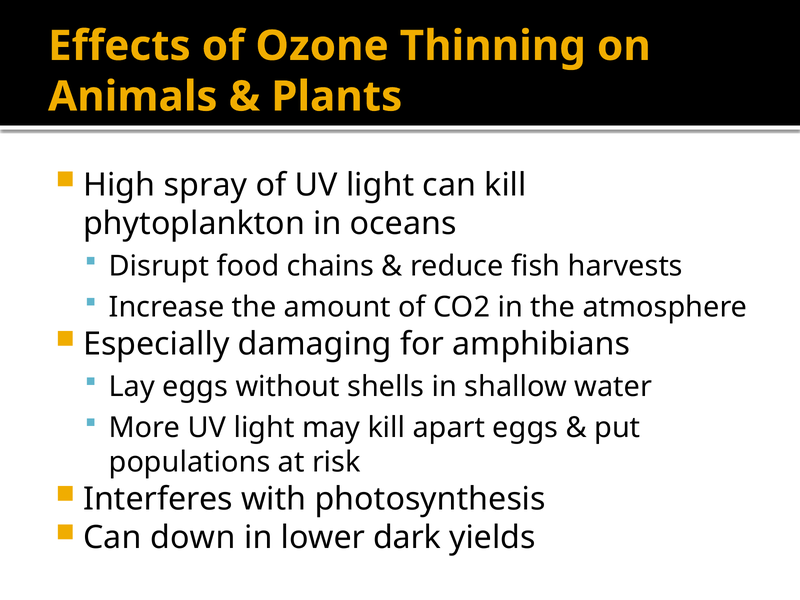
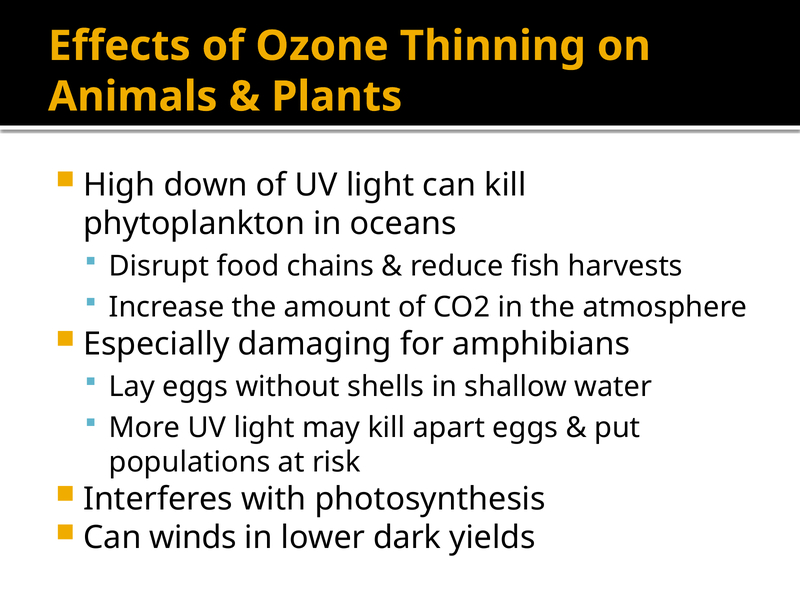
spray: spray -> down (206, 185)
down: down -> winds (193, 538)
